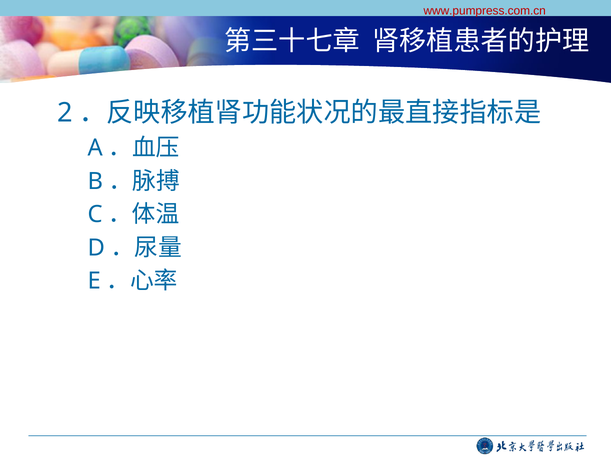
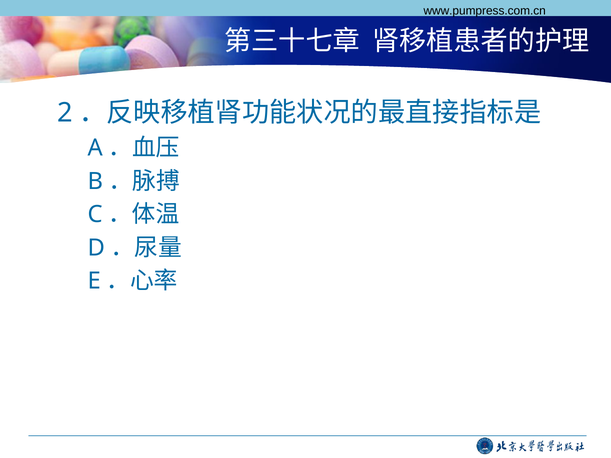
www.pumpress.com.cn colour: red -> black (485, 11)
